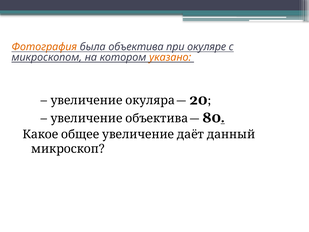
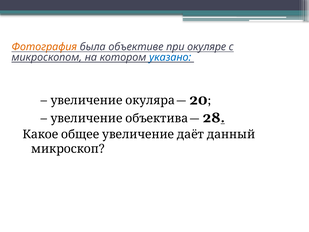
объектива: объектива -> объективе (136, 47)
указано colour: orange -> blue (170, 57)
80: 80 -> 28 (212, 118)
